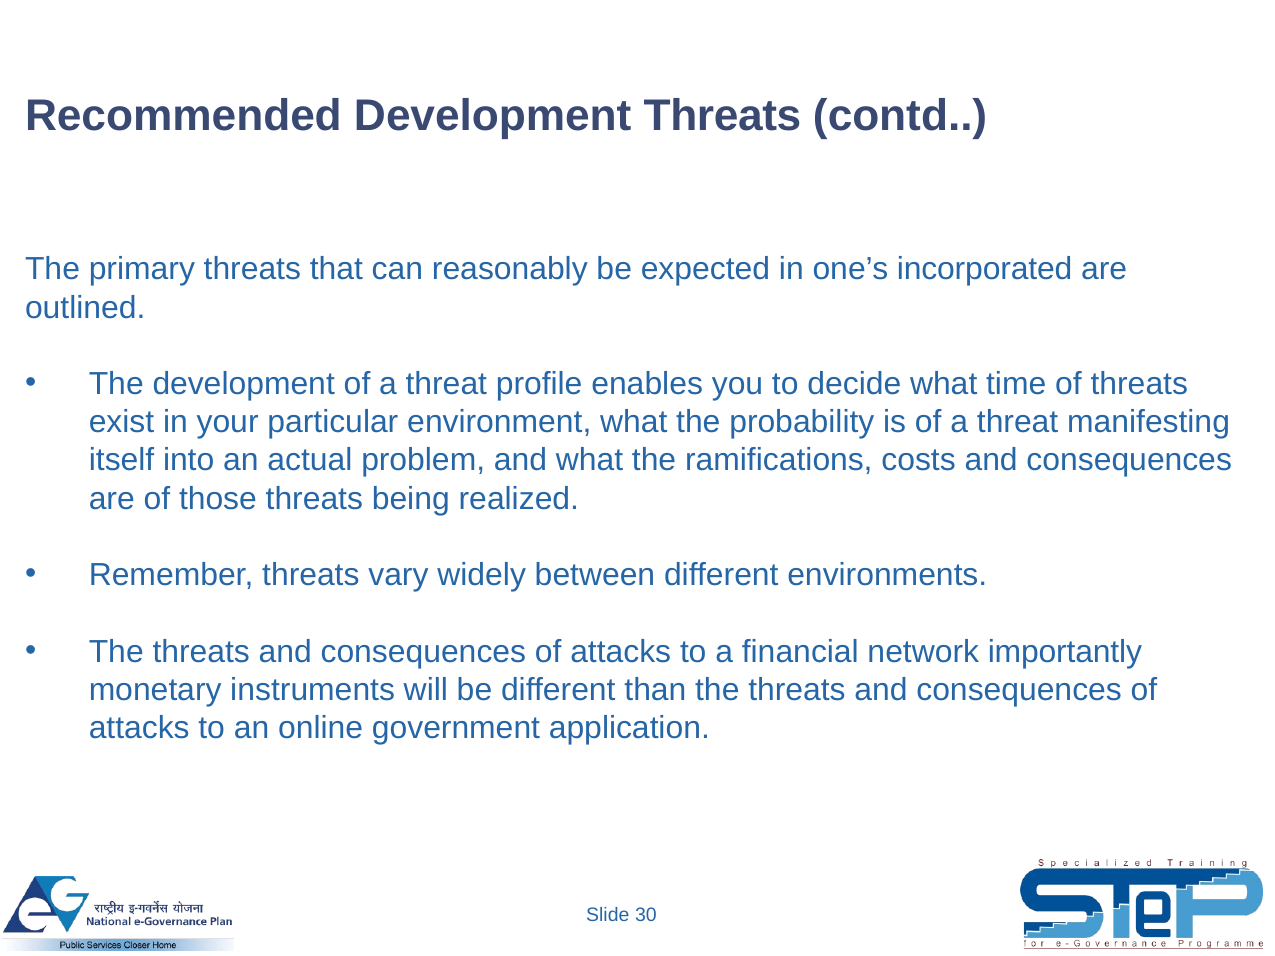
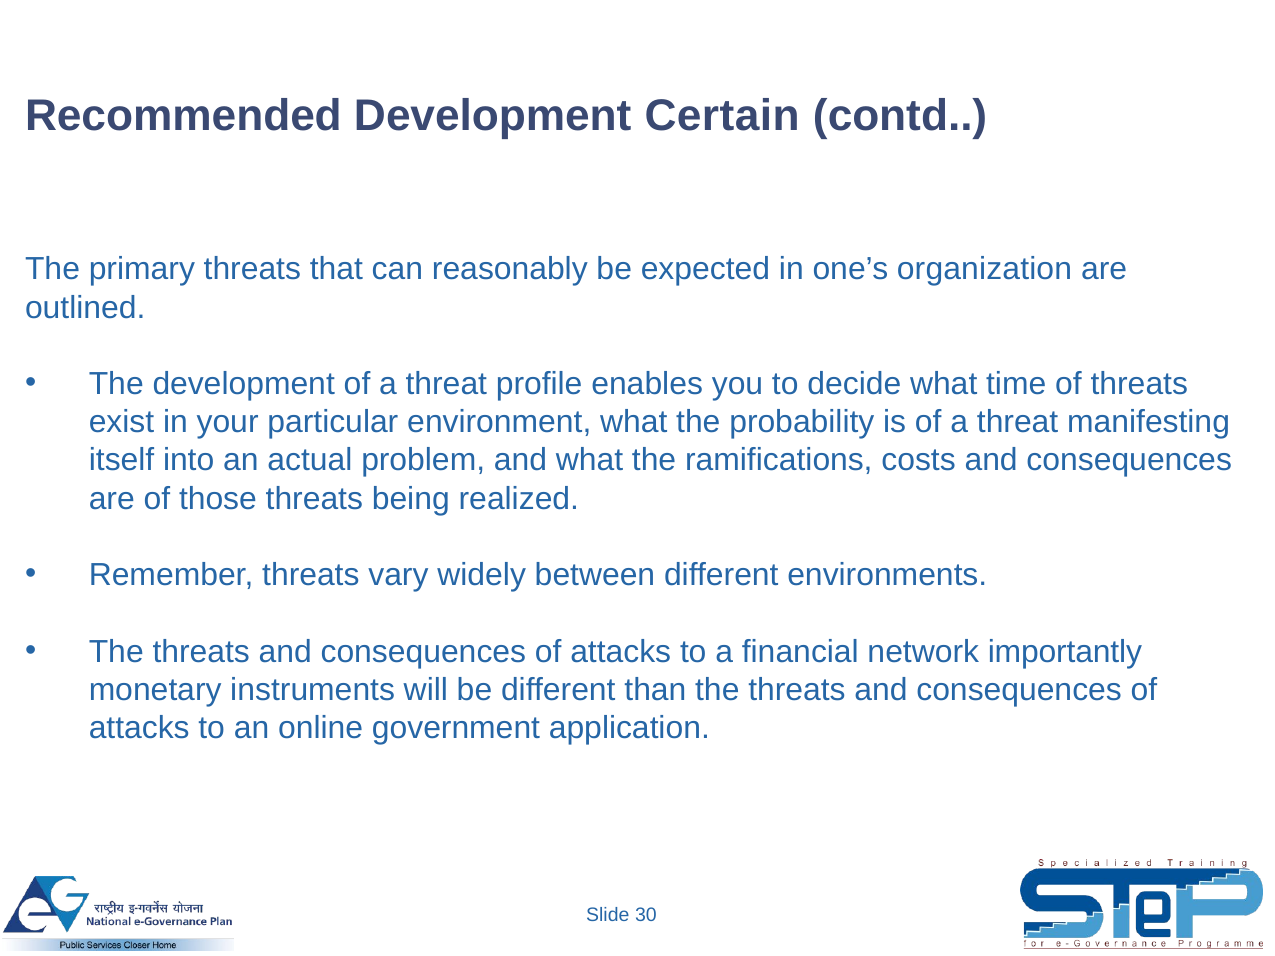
Development Threats: Threats -> Certain (722, 116)
incorporated: incorporated -> organization (984, 269)
